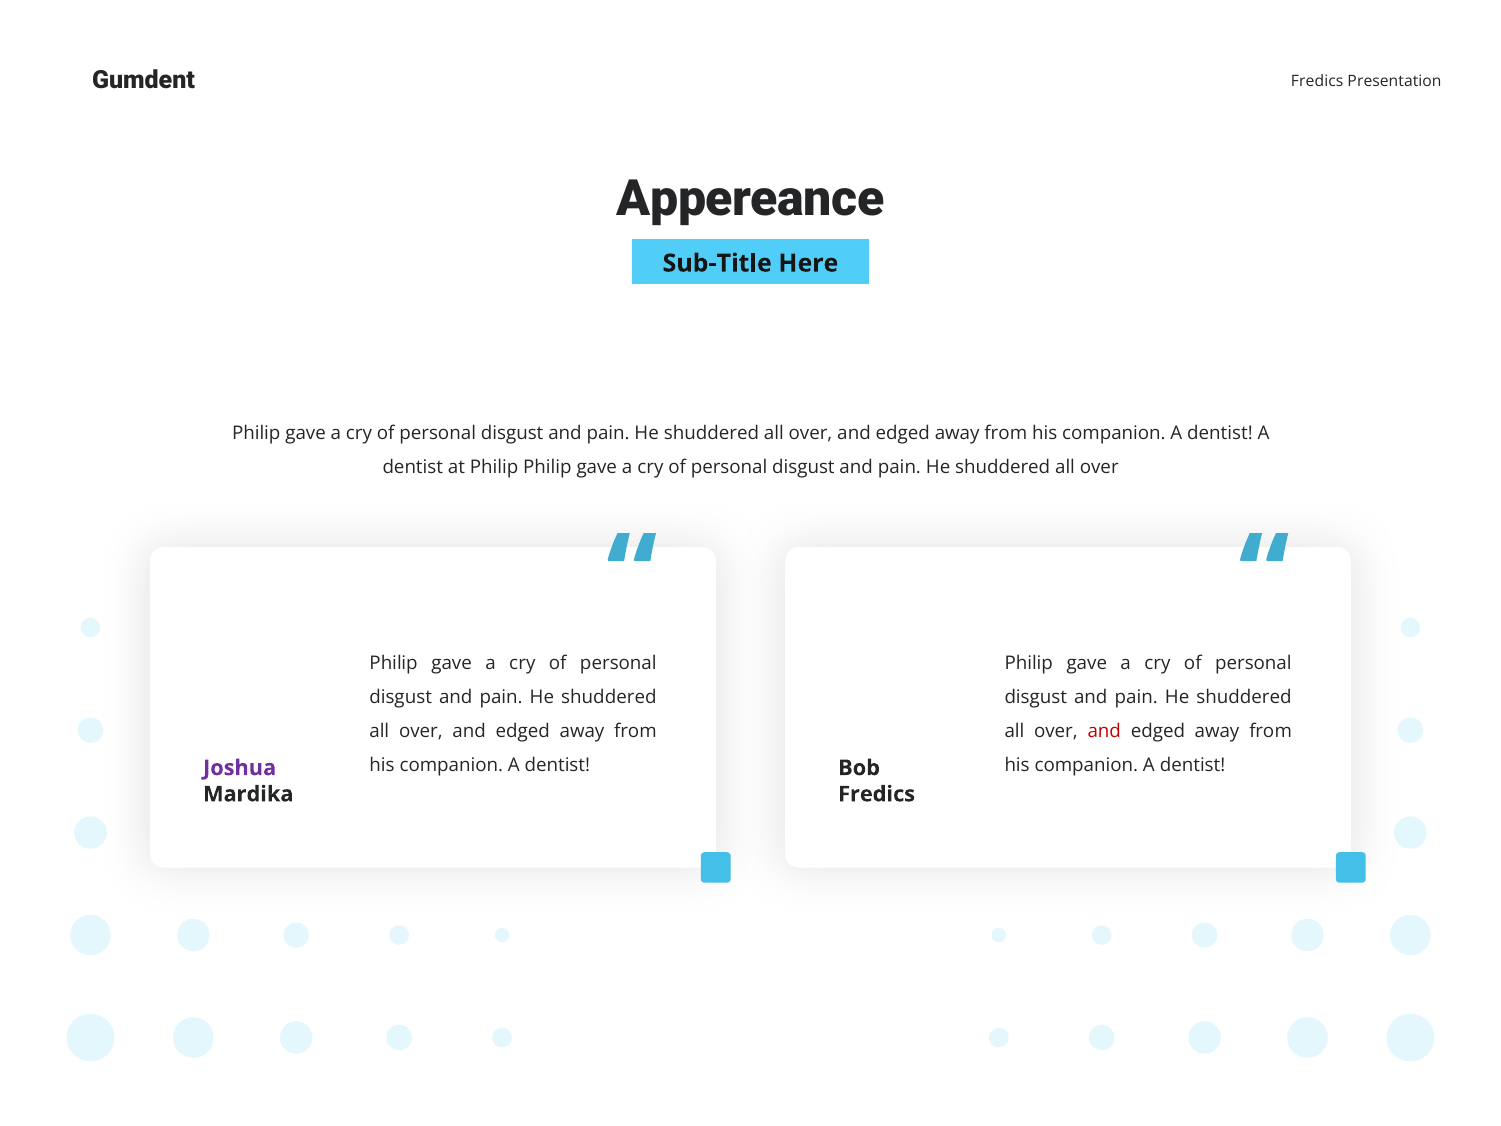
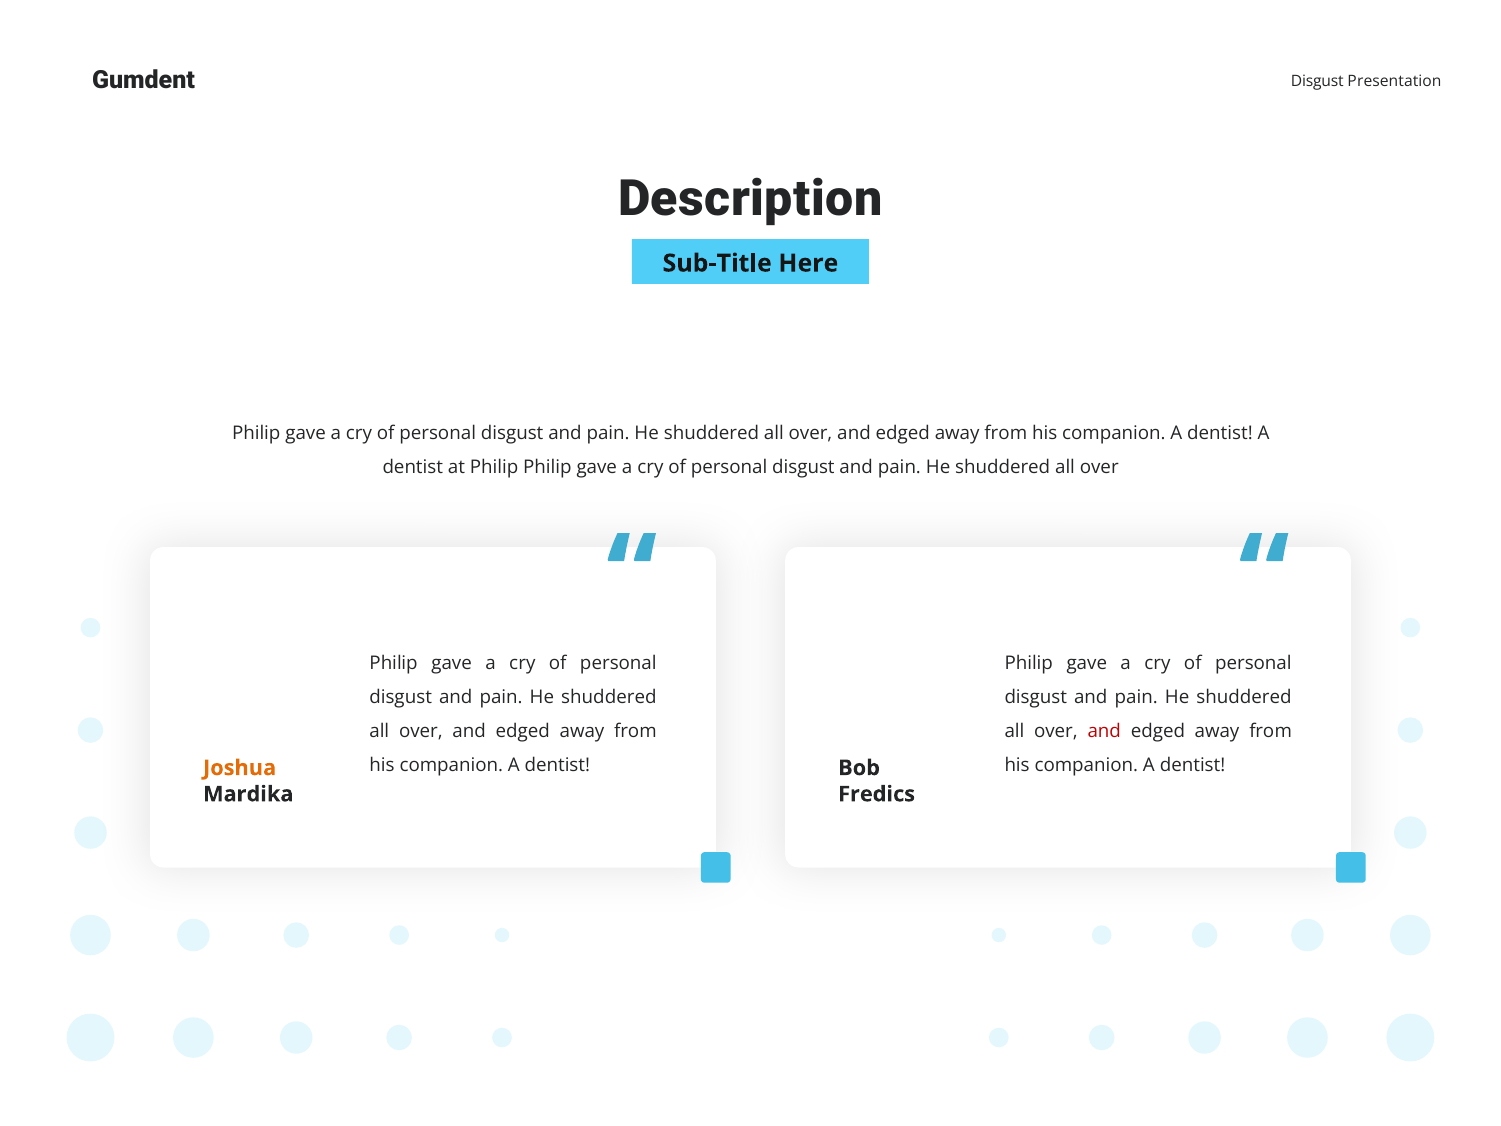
Fredics: Fredics -> Disgust (1317, 82)
Appereance: Appereance -> Description (750, 199)
Joshua colour: purple -> orange (240, 768)
